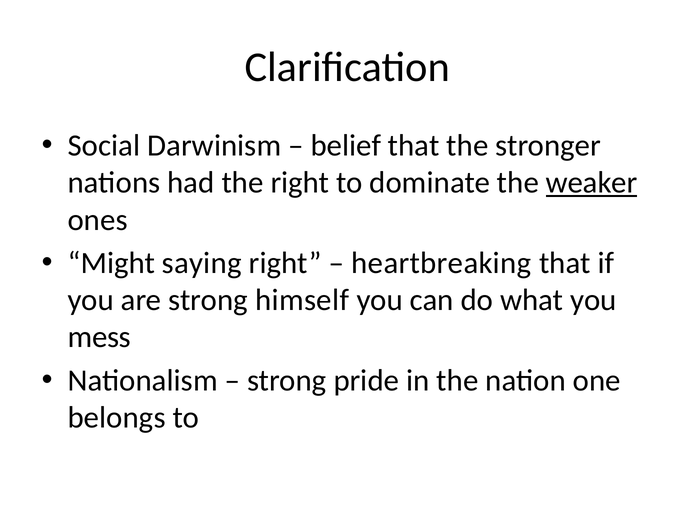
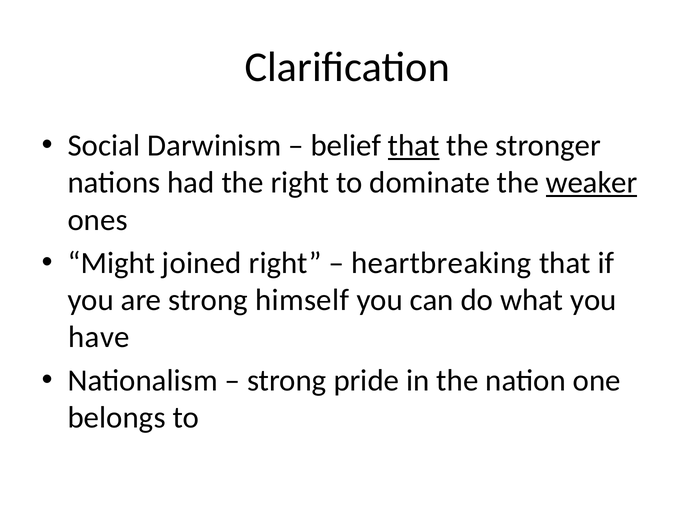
that underline: none -> present (414, 146)
saying: saying -> joined (202, 263)
mess: mess -> have (99, 337)
